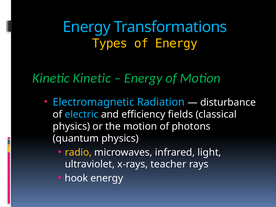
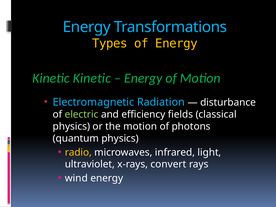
electric colour: light blue -> light green (82, 114)
teacher: teacher -> convert (168, 164)
hook: hook -> wind (76, 178)
